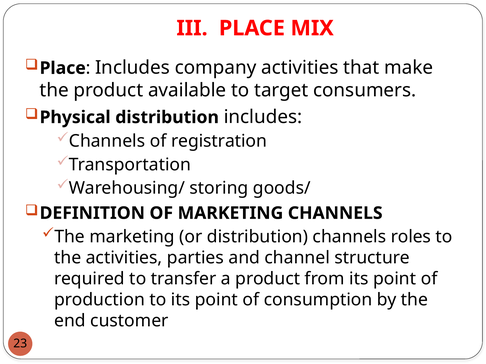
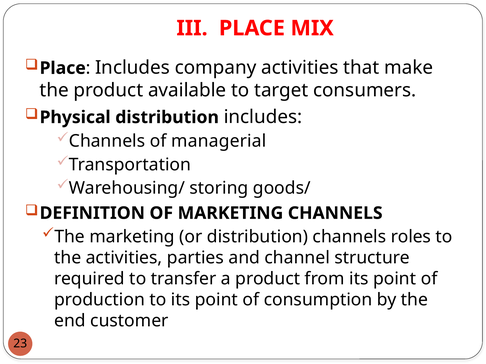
registration: registration -> managerial (219, 141)
